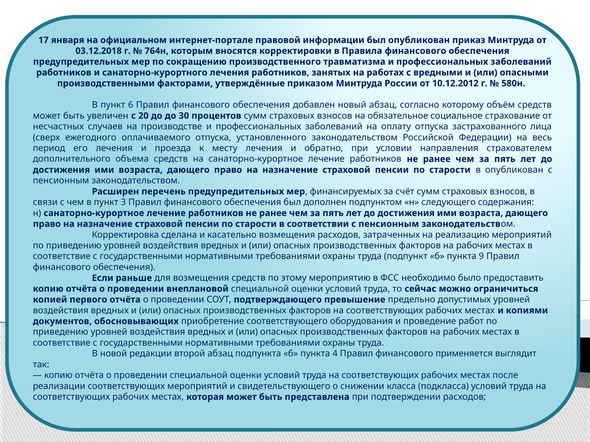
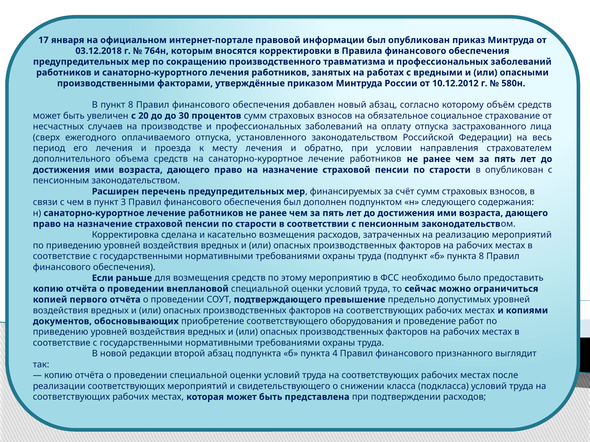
пункт 6: 6 -> 8 (131, 105)
пункта 9: 9 -> 8 (481, 257)
применяется: применяется -> признанного (464, 354)
